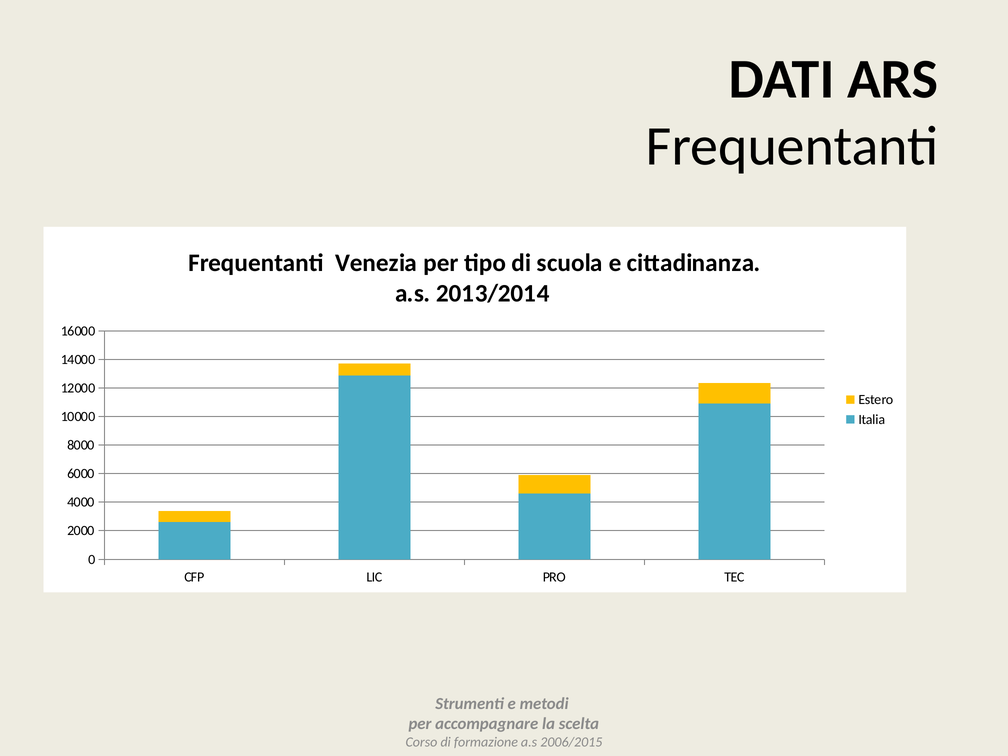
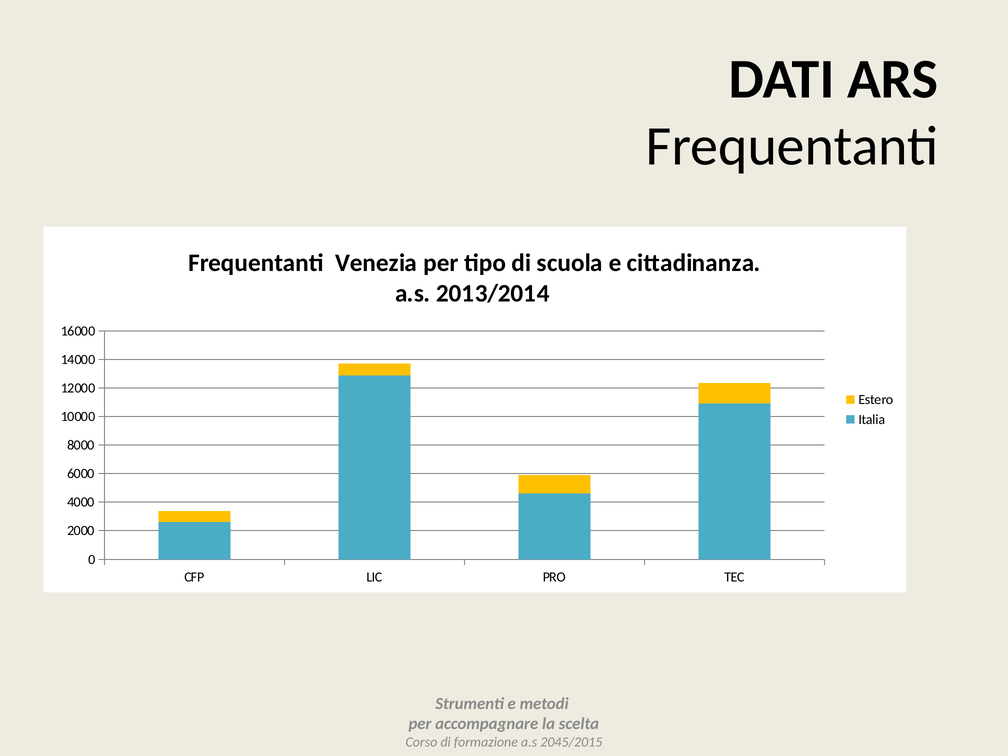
2006/2015: 2006/2015 -> 2045/2015 (571, 742)
